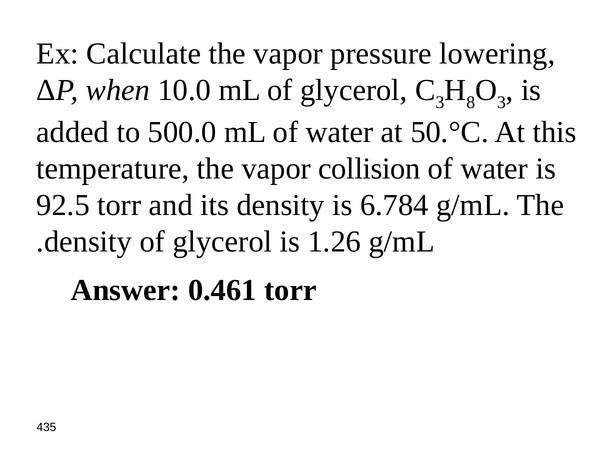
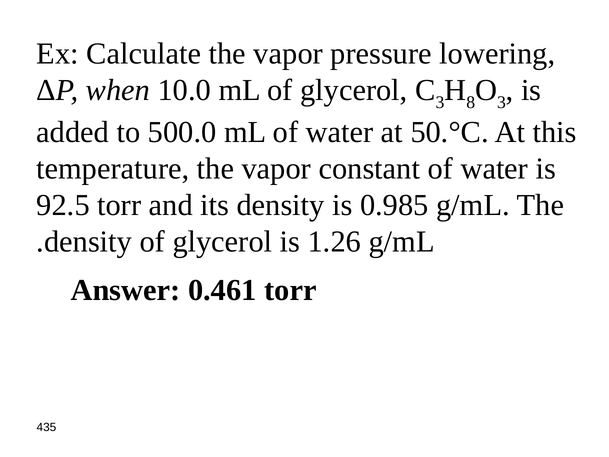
collision: collision -> constant (369, 168)
6.784: 6.784 -> 0.985 (394, 205)
